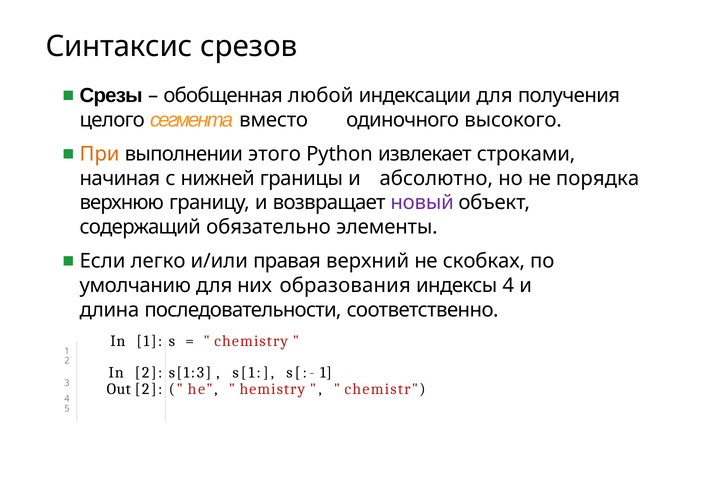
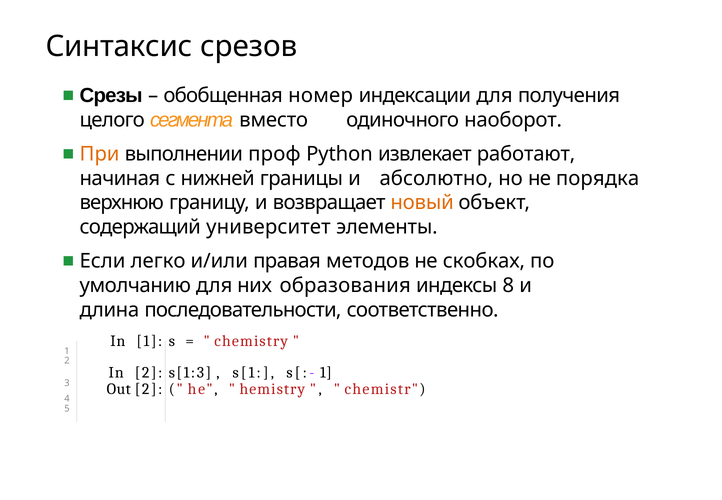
любой: любой -> номер (321, 96)
высокого: высокого -> наоборот (513, 120)
этого: этого -> проф (274, 154)
строками: строками -> работают (526, 154)
новый colour: purple -> orange (422, 203)
обязательно: обязательно -> университет (268, 227)
верхний: верхний -> методов (368, 261)
индексы 4: 4 -> 8 (508, 285)
